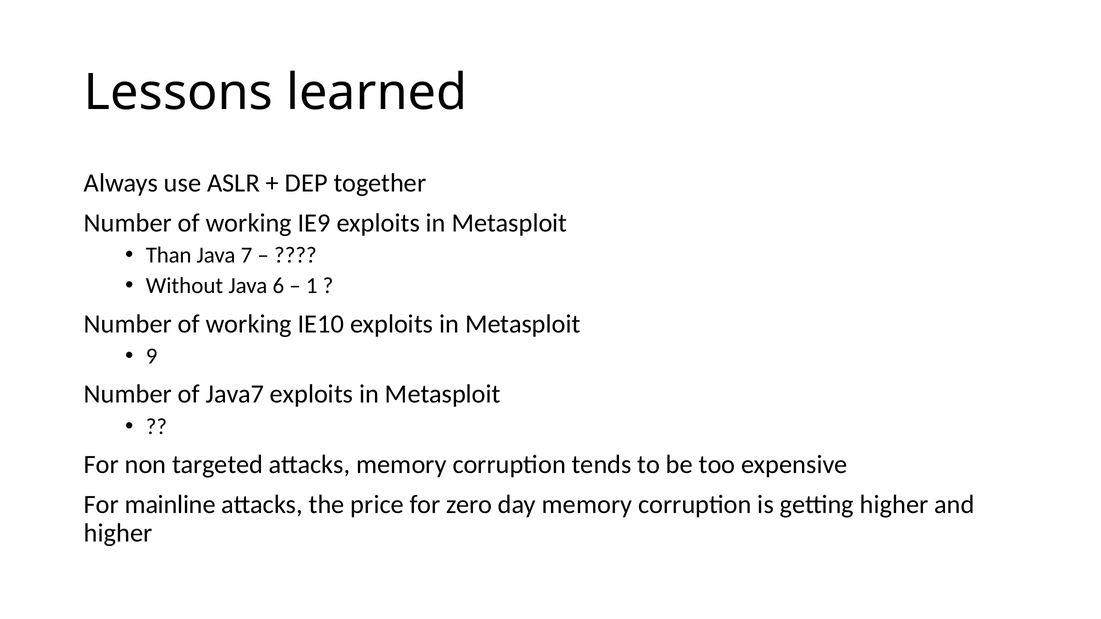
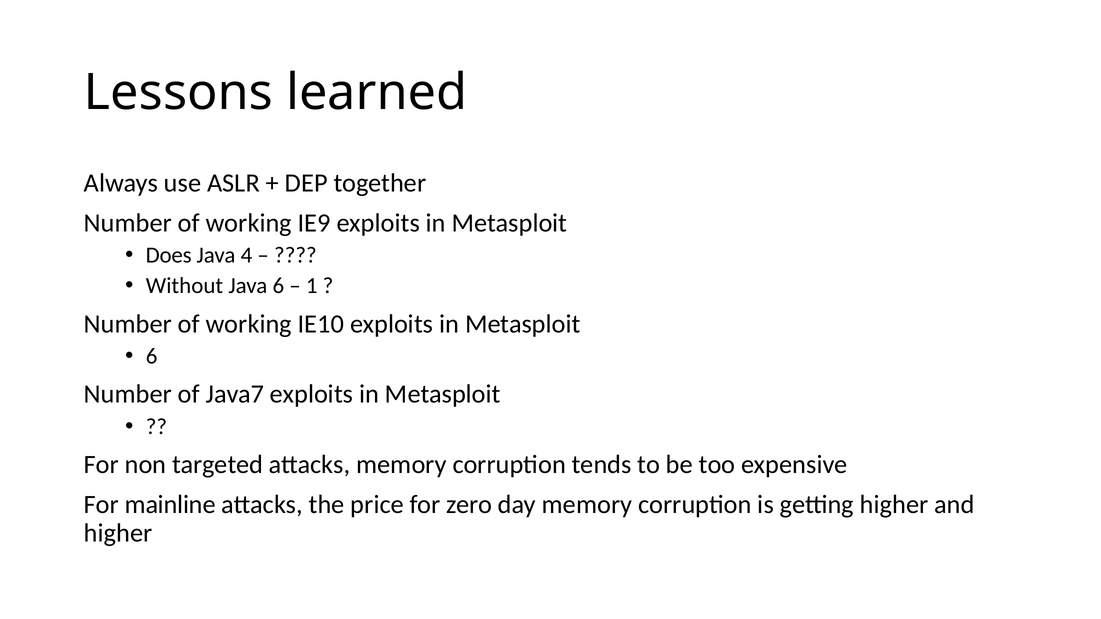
Than: Than -> Does (169, 255)
7: 7 -> 4 (246, 255)
9: 9 -> 6 (152, 356)
